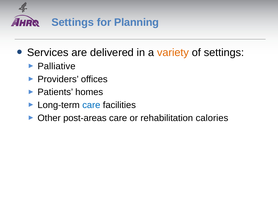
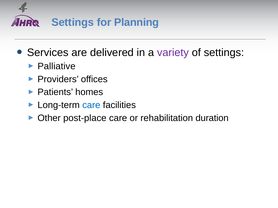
variety colour: orange -> purple (173, 53)
post-areas: post-areas -> post-place (85, 118)
calories: calories -> duration (212, 118)
